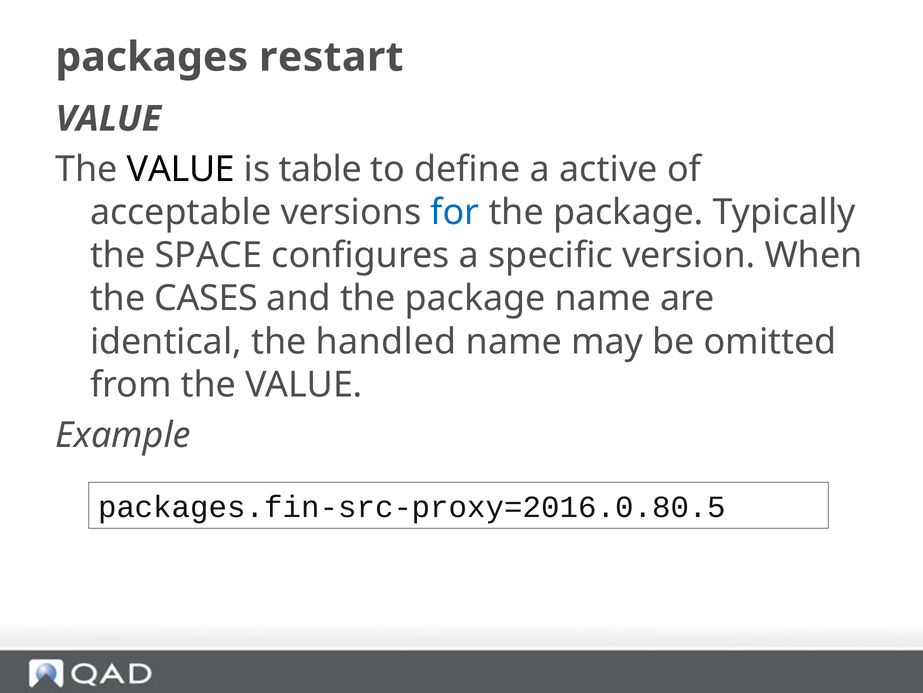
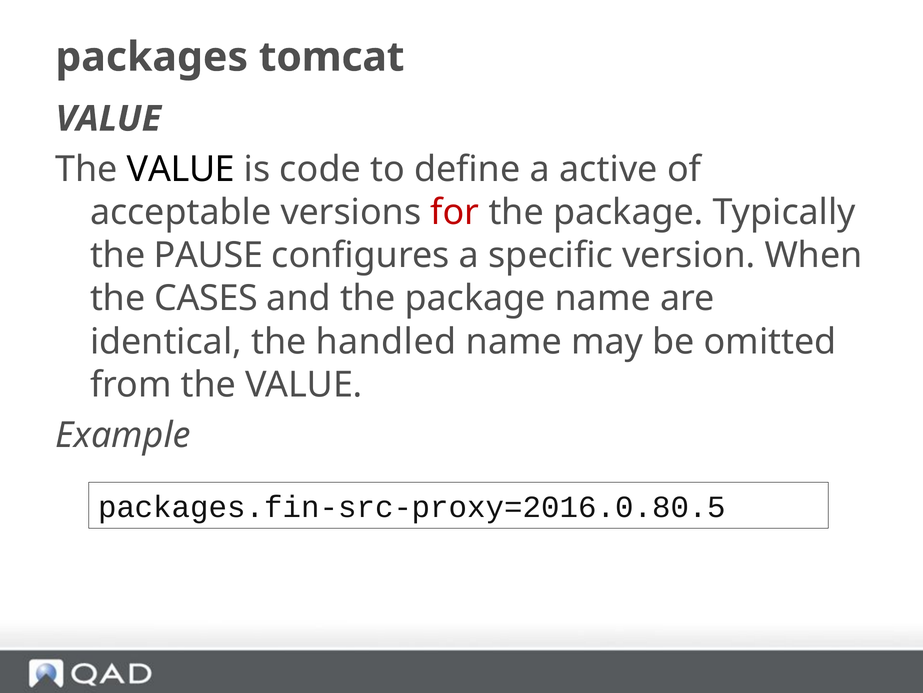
restart: restart -> tomcat (332, 57)
table: table -> code (320, 169)
for colour: blue -> red (455, 212)
SPACE: SPACE -> PAUSE (209, 255)
